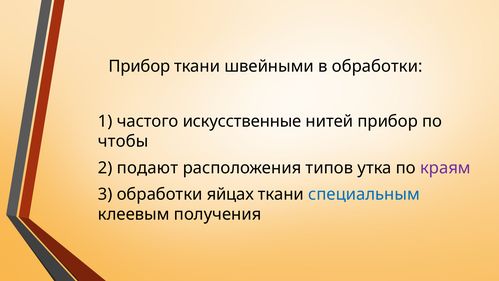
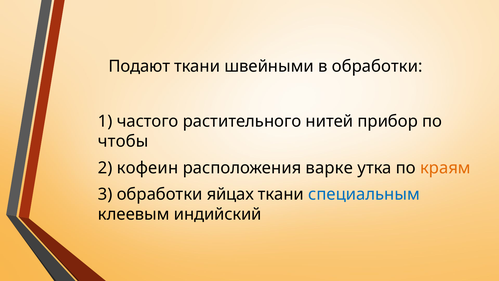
Прибор: Прибор -> Подают (139, 66)
искусственные: искусственные -> растительного (242, 121)
подают: подают -> кофеин (148, 168)
типов: типов -> варке (329, 168)
краям colour: purple -> orange (445, 168)
получения: получения -> индийский (218, 214)
